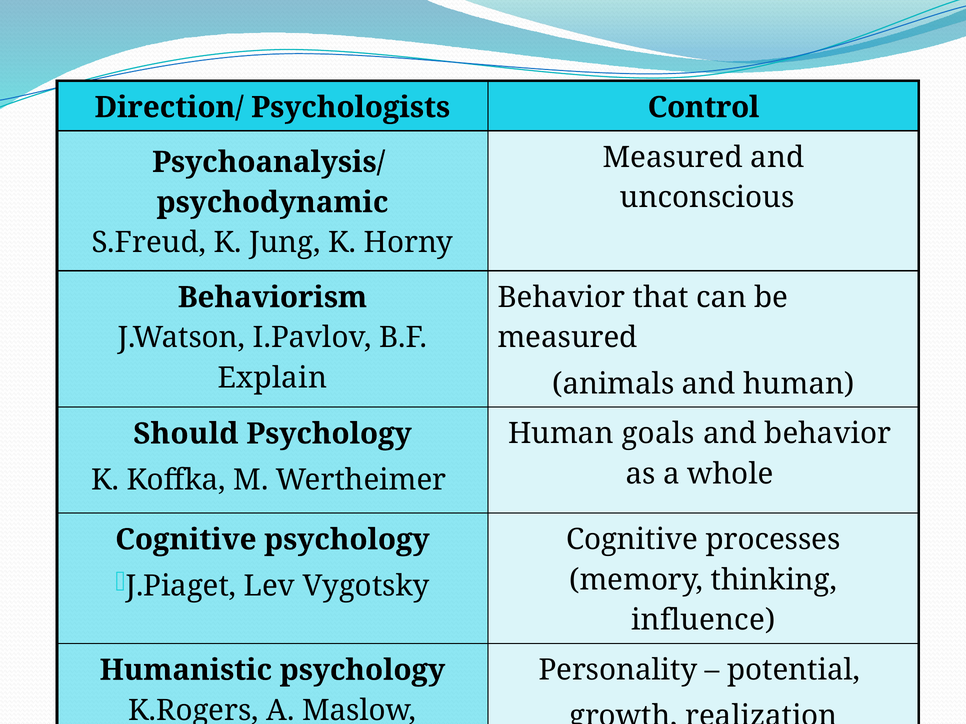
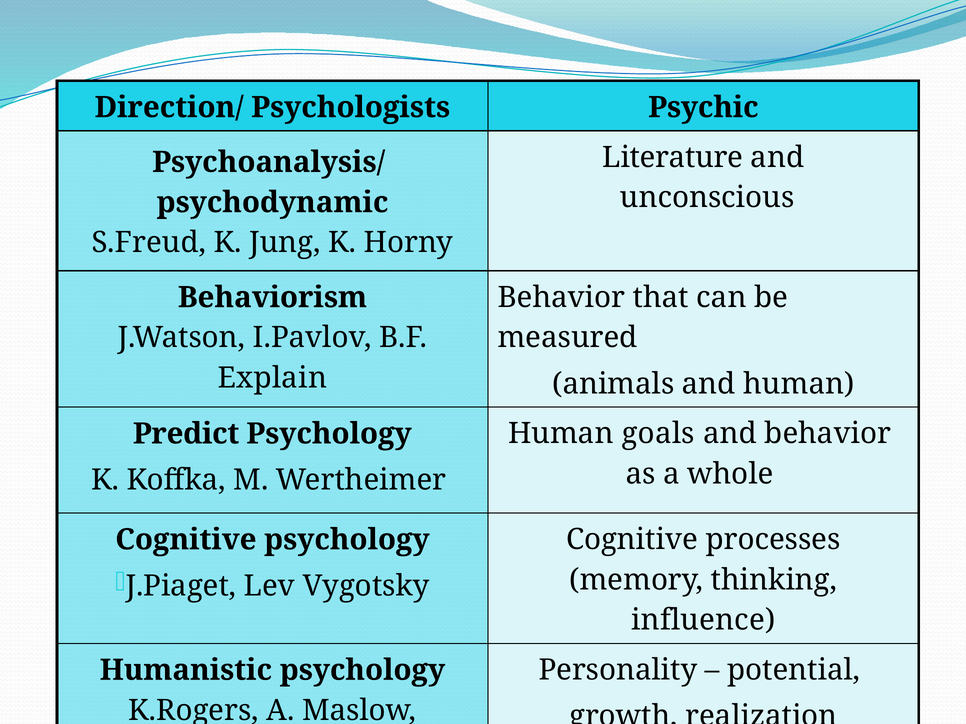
Control: Control -> Psychic (703, 107)
Measured: Measured -> Literature (673, 157)
Should: Should -> Predict (186, 434)
